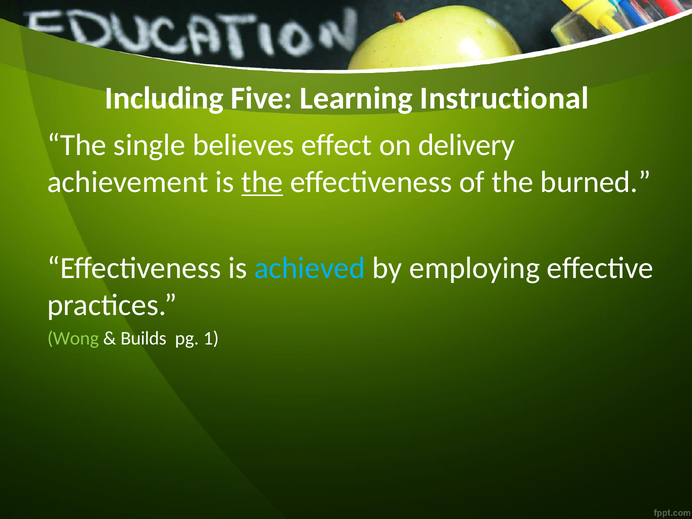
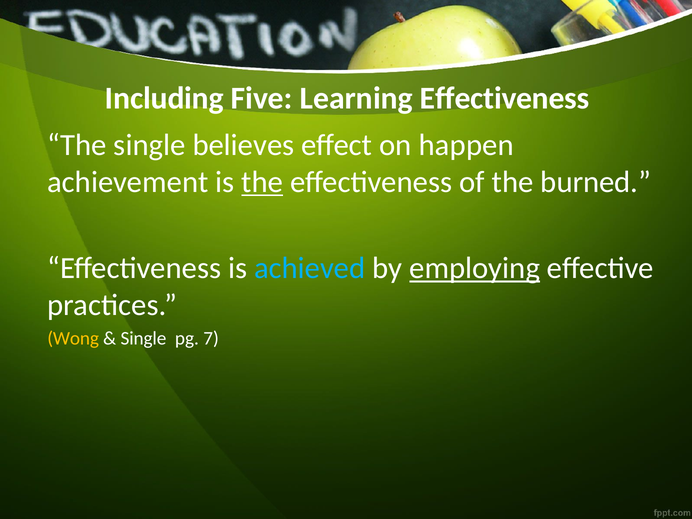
Learning Instructional: Instructional -> Effectiveness (505, 98)
delivery: delivery -> happen (466, 145)
employing underline: none -> present (475, 268)
Wong colour: light green -> yellow (73, 338)
Builds: Builds -> Single (143, 338)
1: 1 -> 7 (211, 338)
